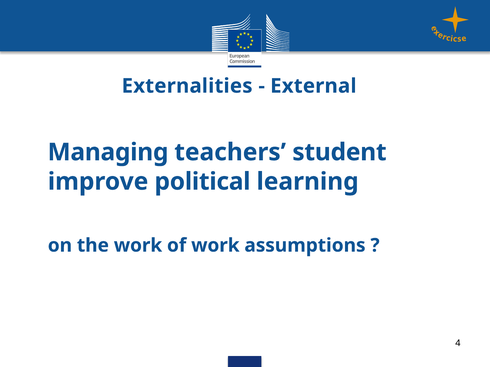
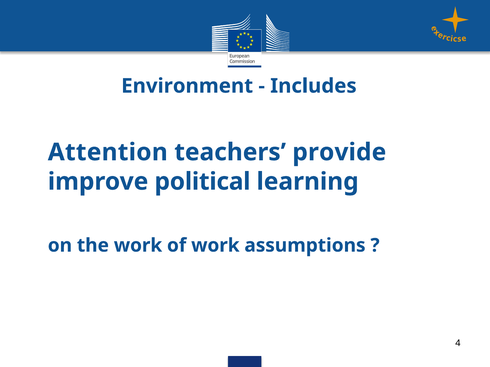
Externalities: Externalities -> Environment (187, 86)
External: External -> Includes (313, 86)
Managing: Managing -> Attention (108, 152)
student: student -> provide (339, 152)
